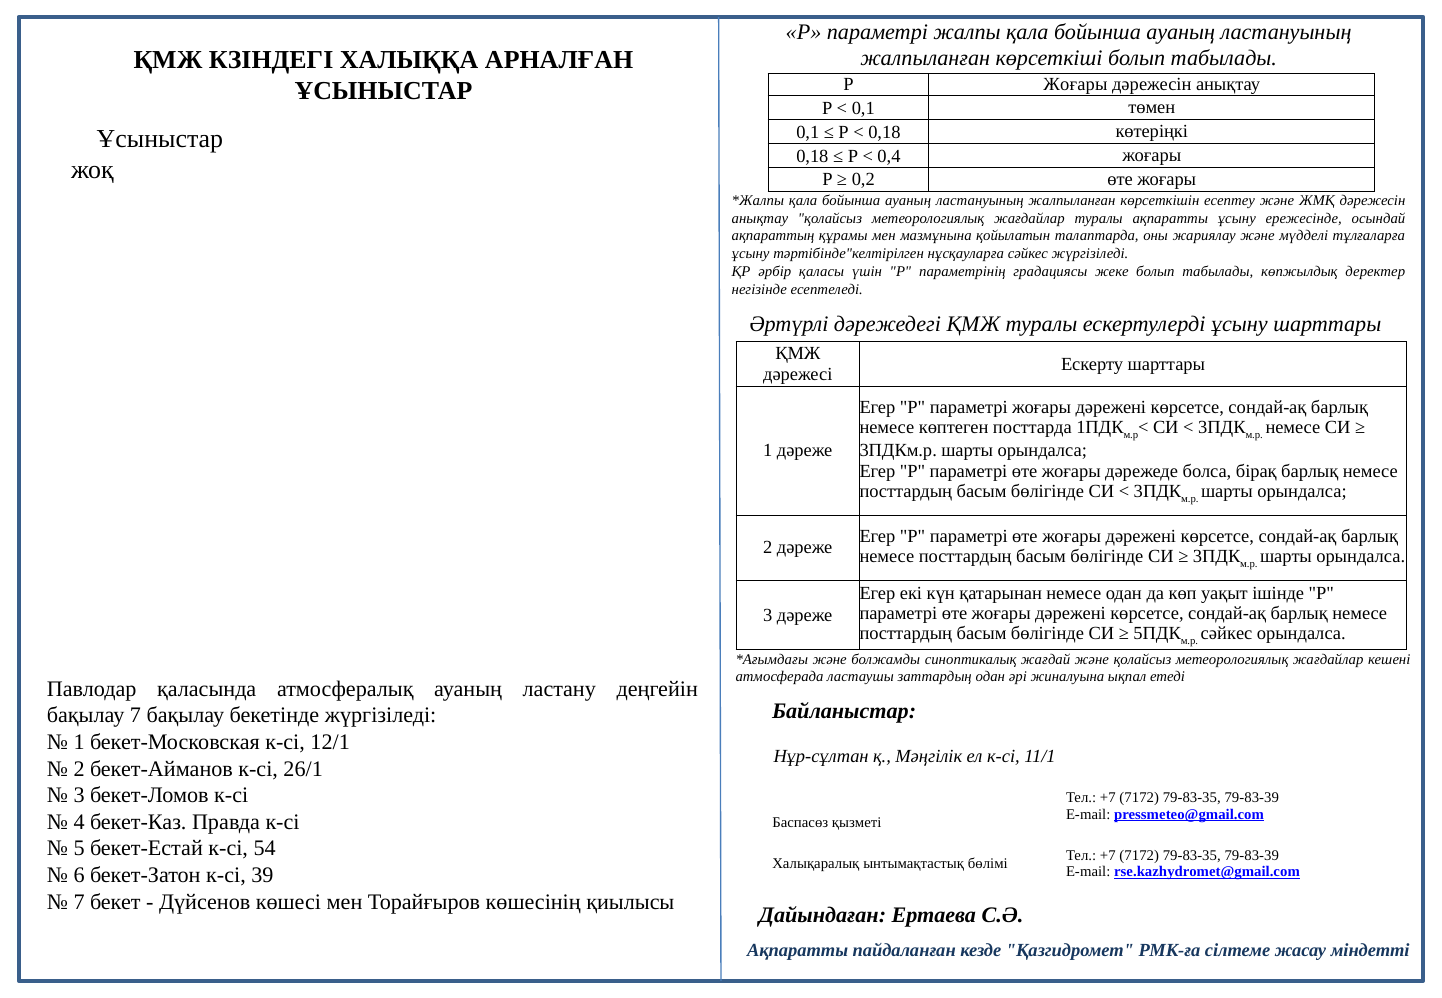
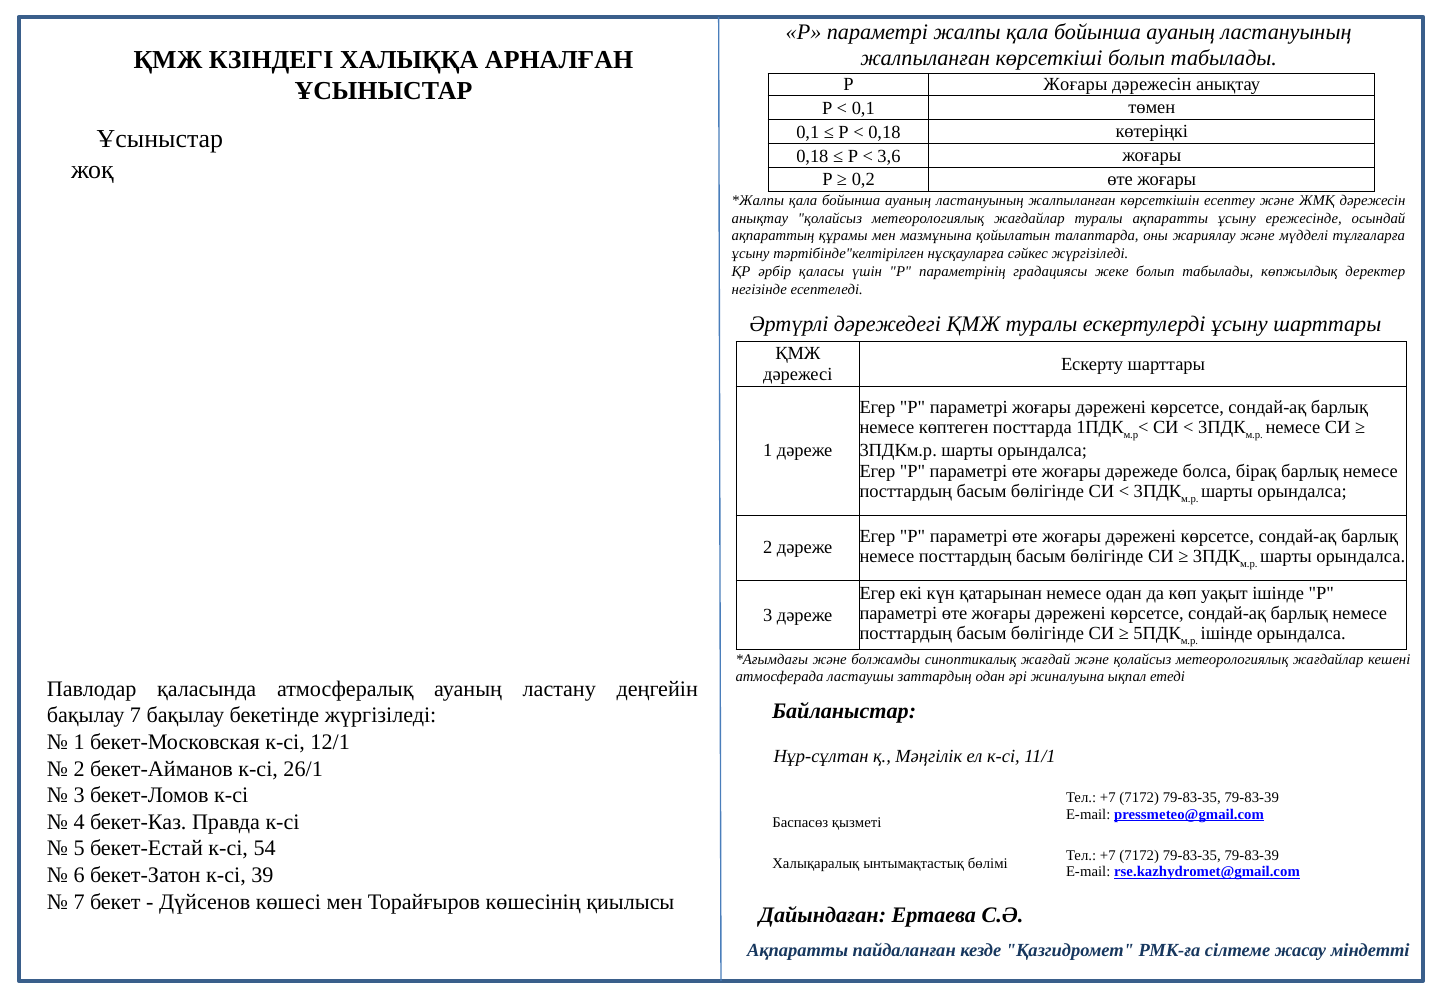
0,4: 0,4 -> 3,6 (889, 156)
сәйкес: сәйкес -> ішінде (1227, 634)
